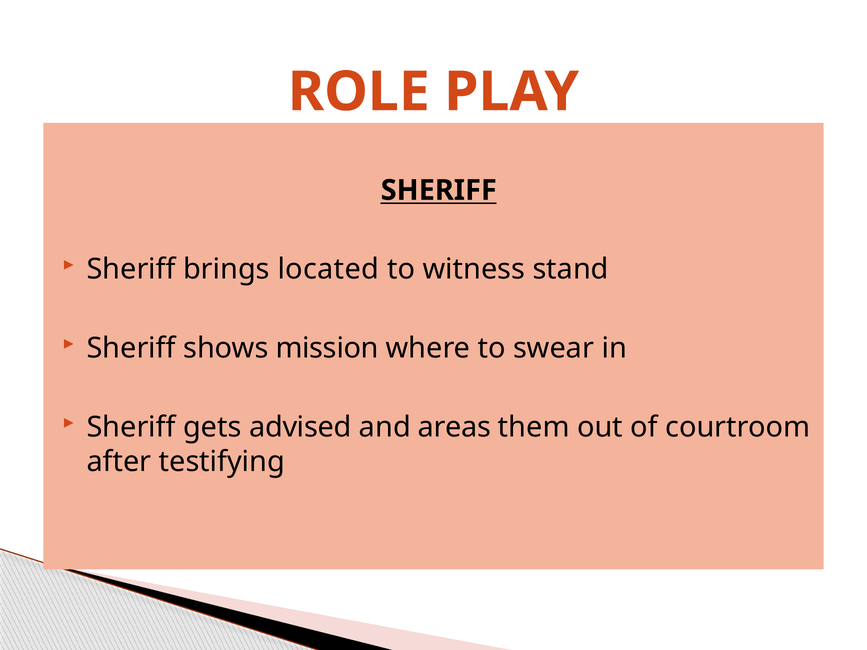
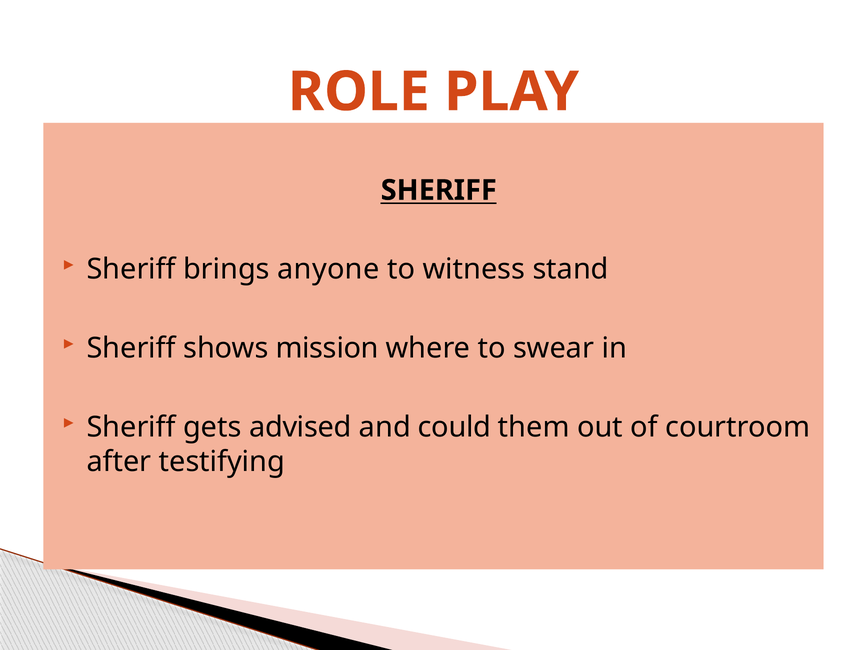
located: located -> anyone (328, 269)
areas: areas -> could (455, 427)
